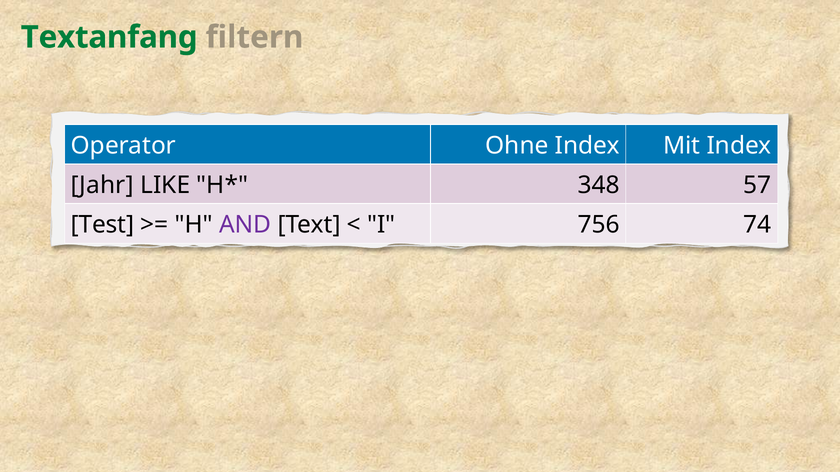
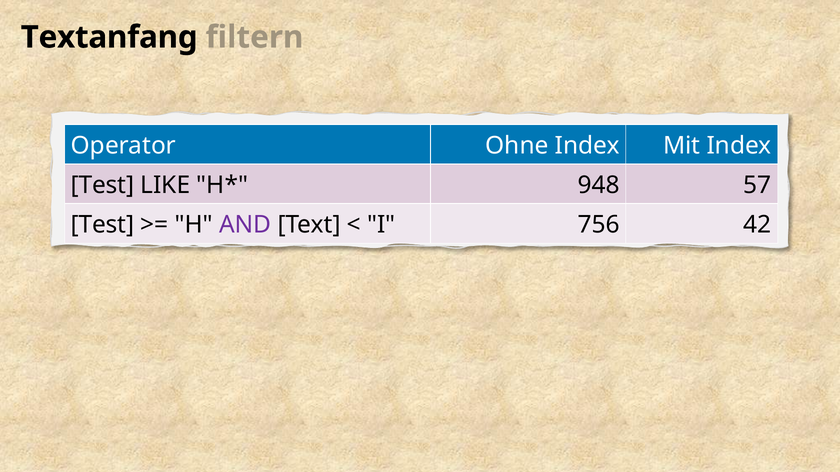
Textanfang colour: green -> black (109, 37)
Jahr: Jahr -> Test (103, 185)
348: 348 -> 948 (599, 185)
74: 74 -> 42 (757, 225)
